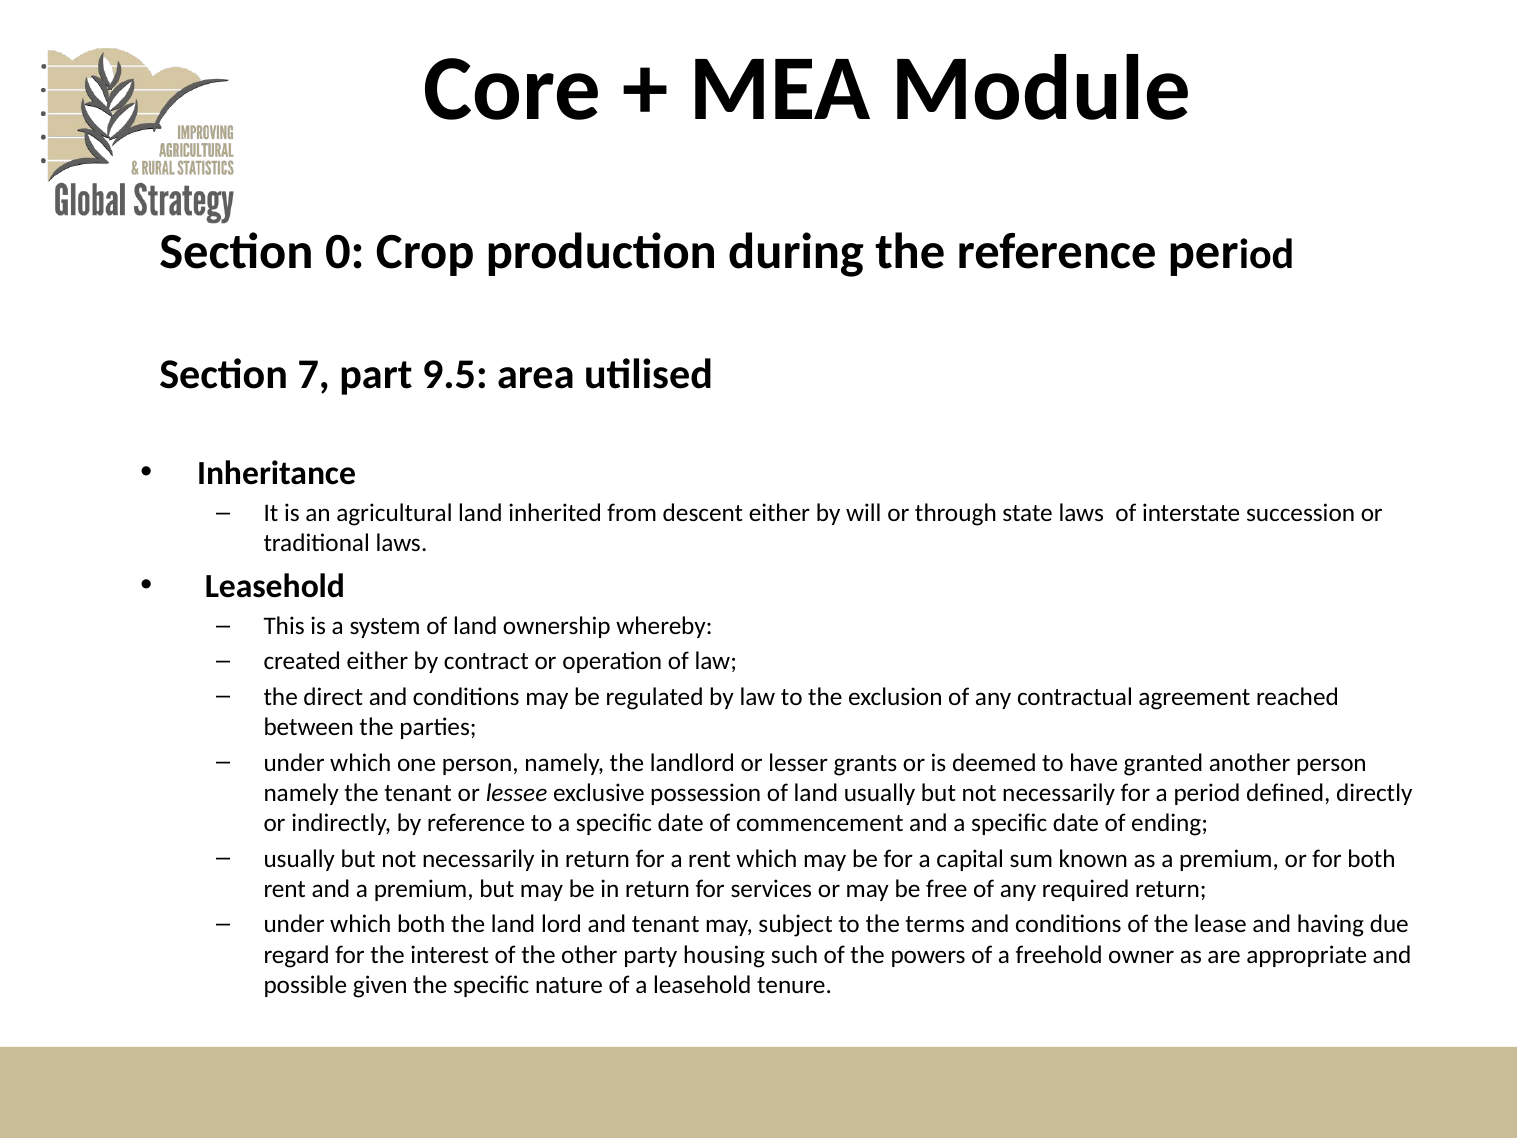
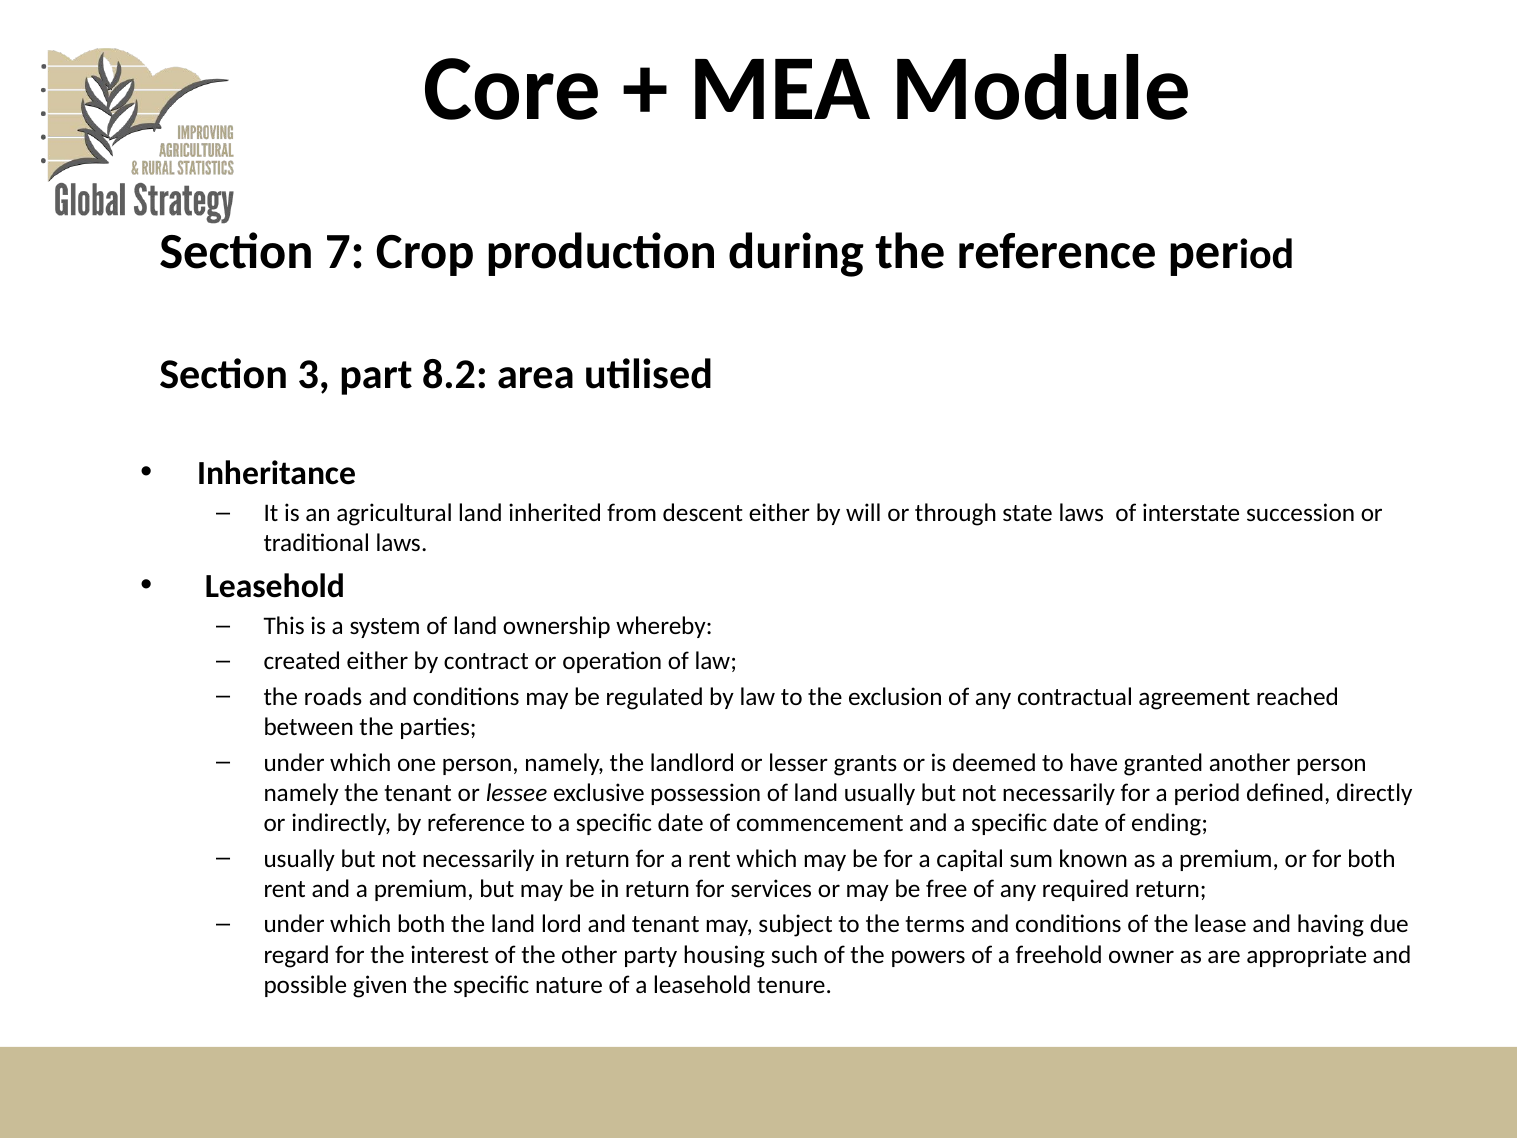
0: 0 -> 7 (345, 252)
7: 7 -> 3 (314, 374)
9.5: 9.5 -> 8.2 (455, 374)
direct: direct -> roads (333, 697)
